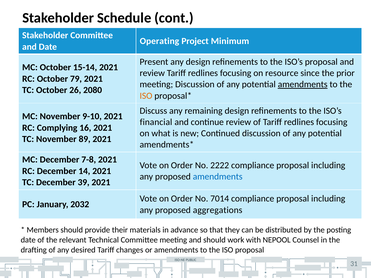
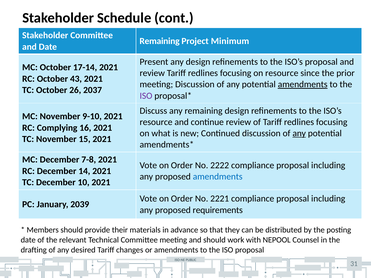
Operating: Operating -> Remaining (160, 41)
15-14: 15-14 -> 17-14 (85, 67)
79: 79 -> 43 (76, 79)
2080: 2080 -> 2037 (93, 90)
ISO colour: orange -> purple (146, 96)
financial: financial -> resource (156, 122)
any underline: none -> present (299, 133)
89: 89 -> 15 (85, 139)
39: 39 -> 10 (84, 182)
7014: 7014 -> 2221 (220, 199)
2032: 2032 -> 2039 (80, 205)
aggregations: aggregations -> requirements (218, 210)
